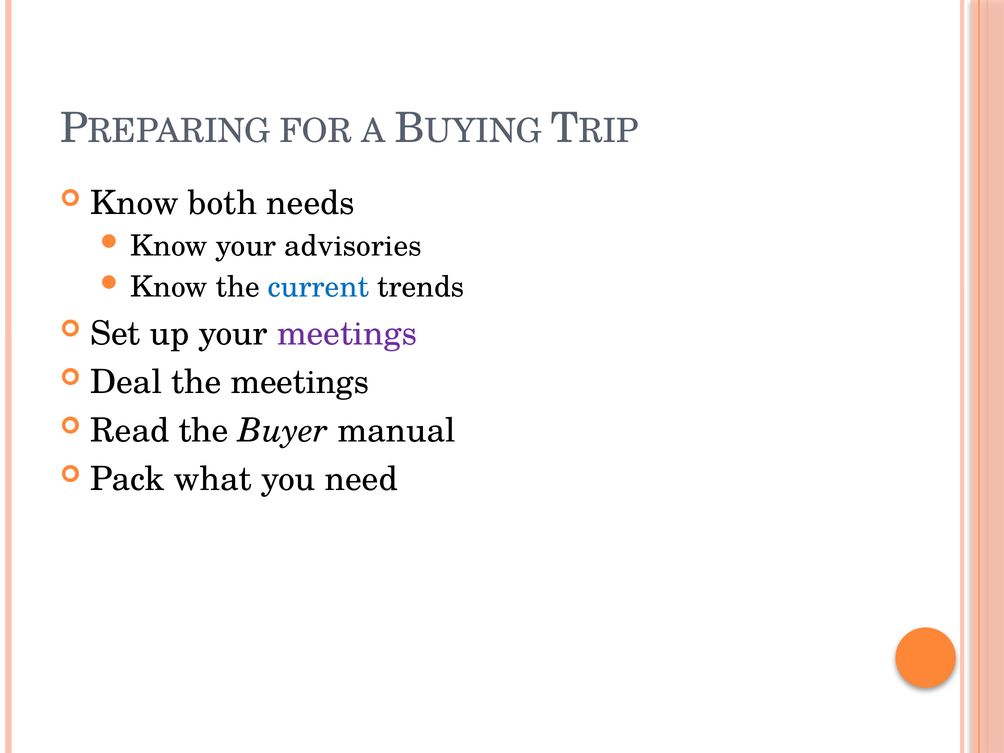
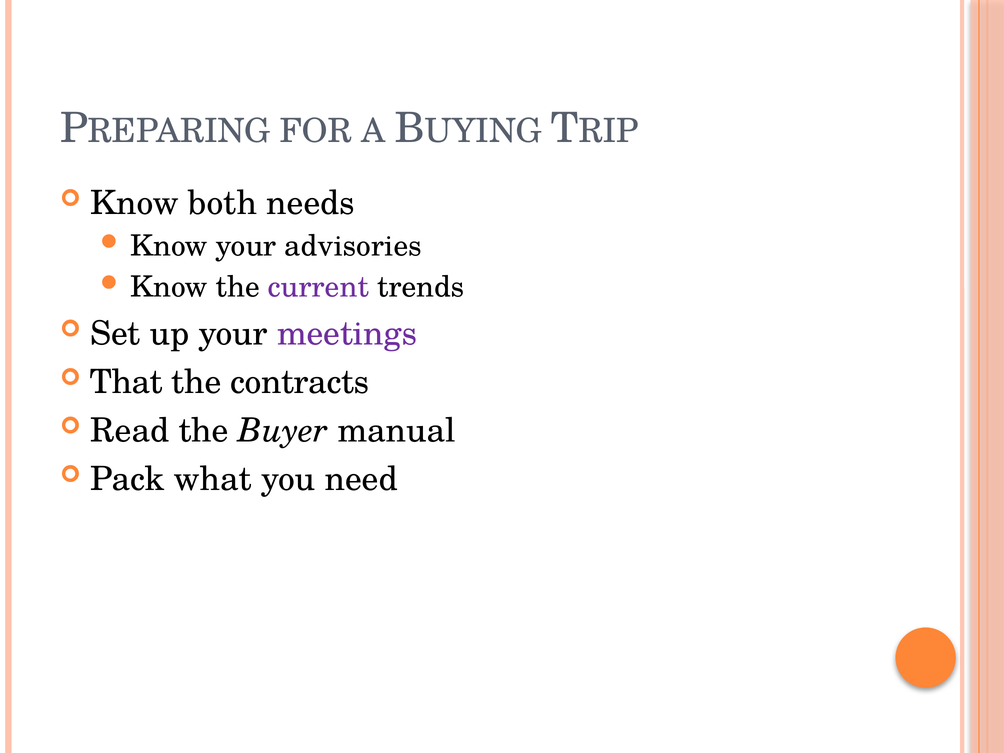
current colour: blue -> purple (318, 287)
Deal: Deal -> That (126, 382)
the meetings: meetings -> contracts (300, 382)
